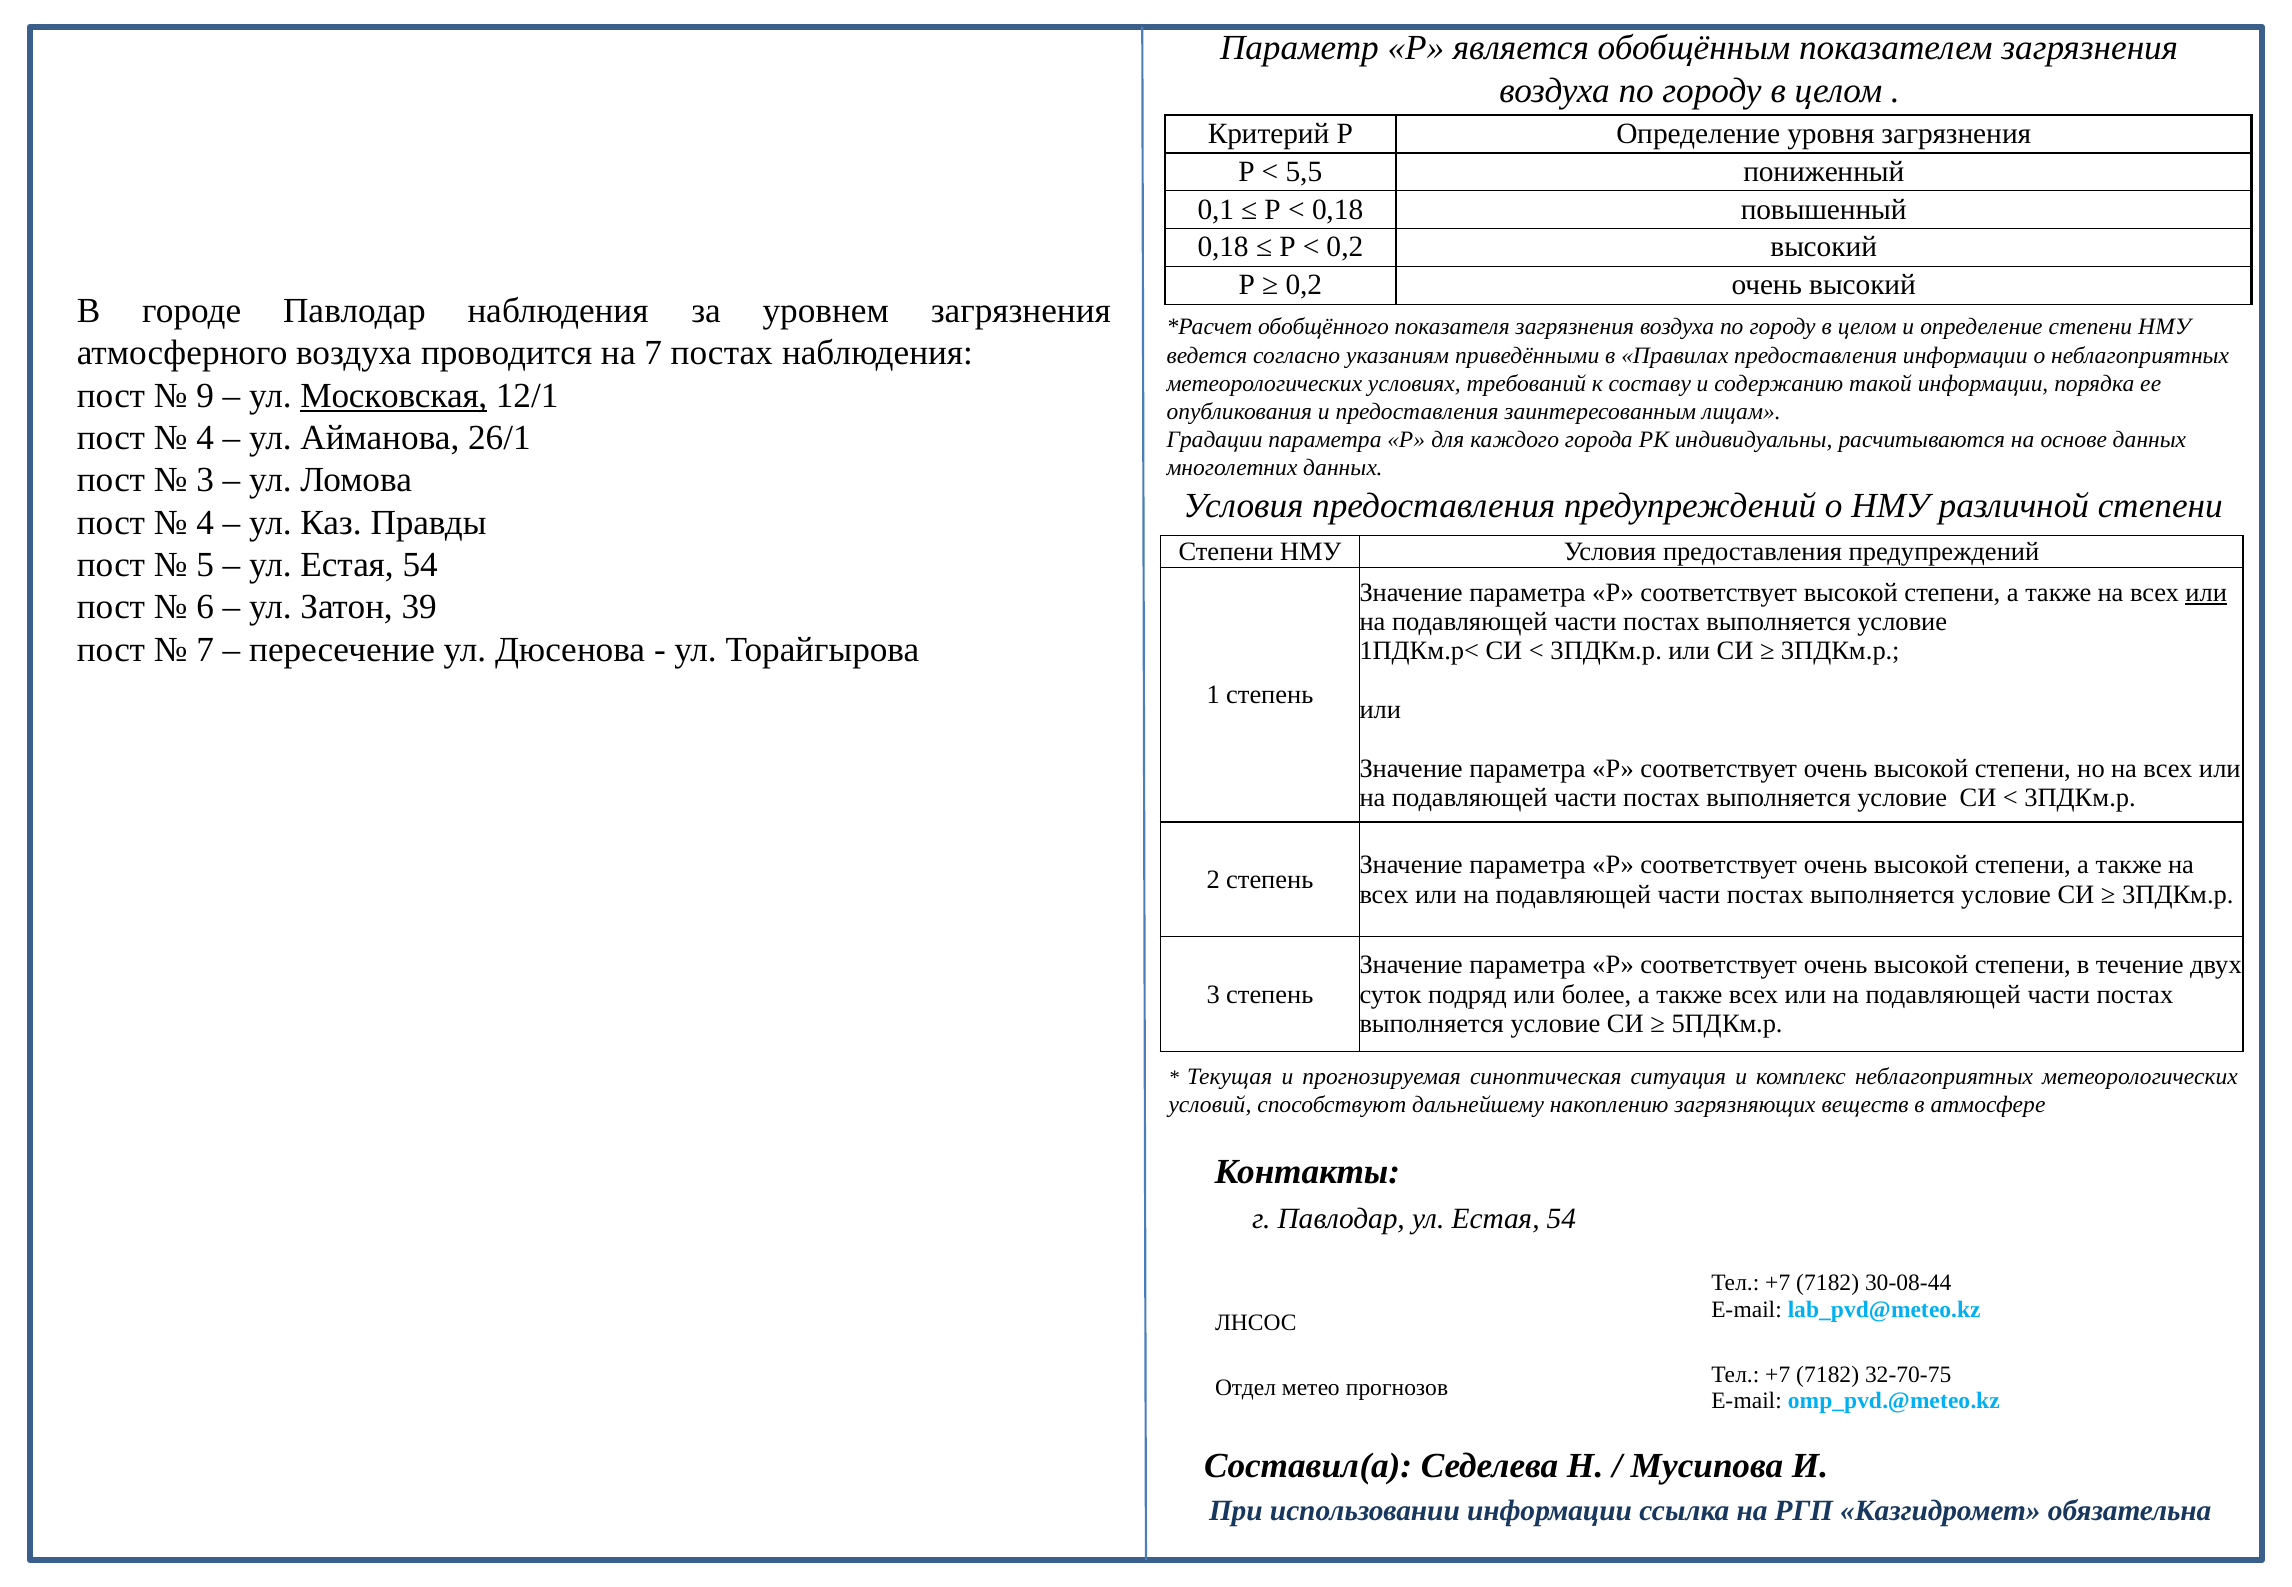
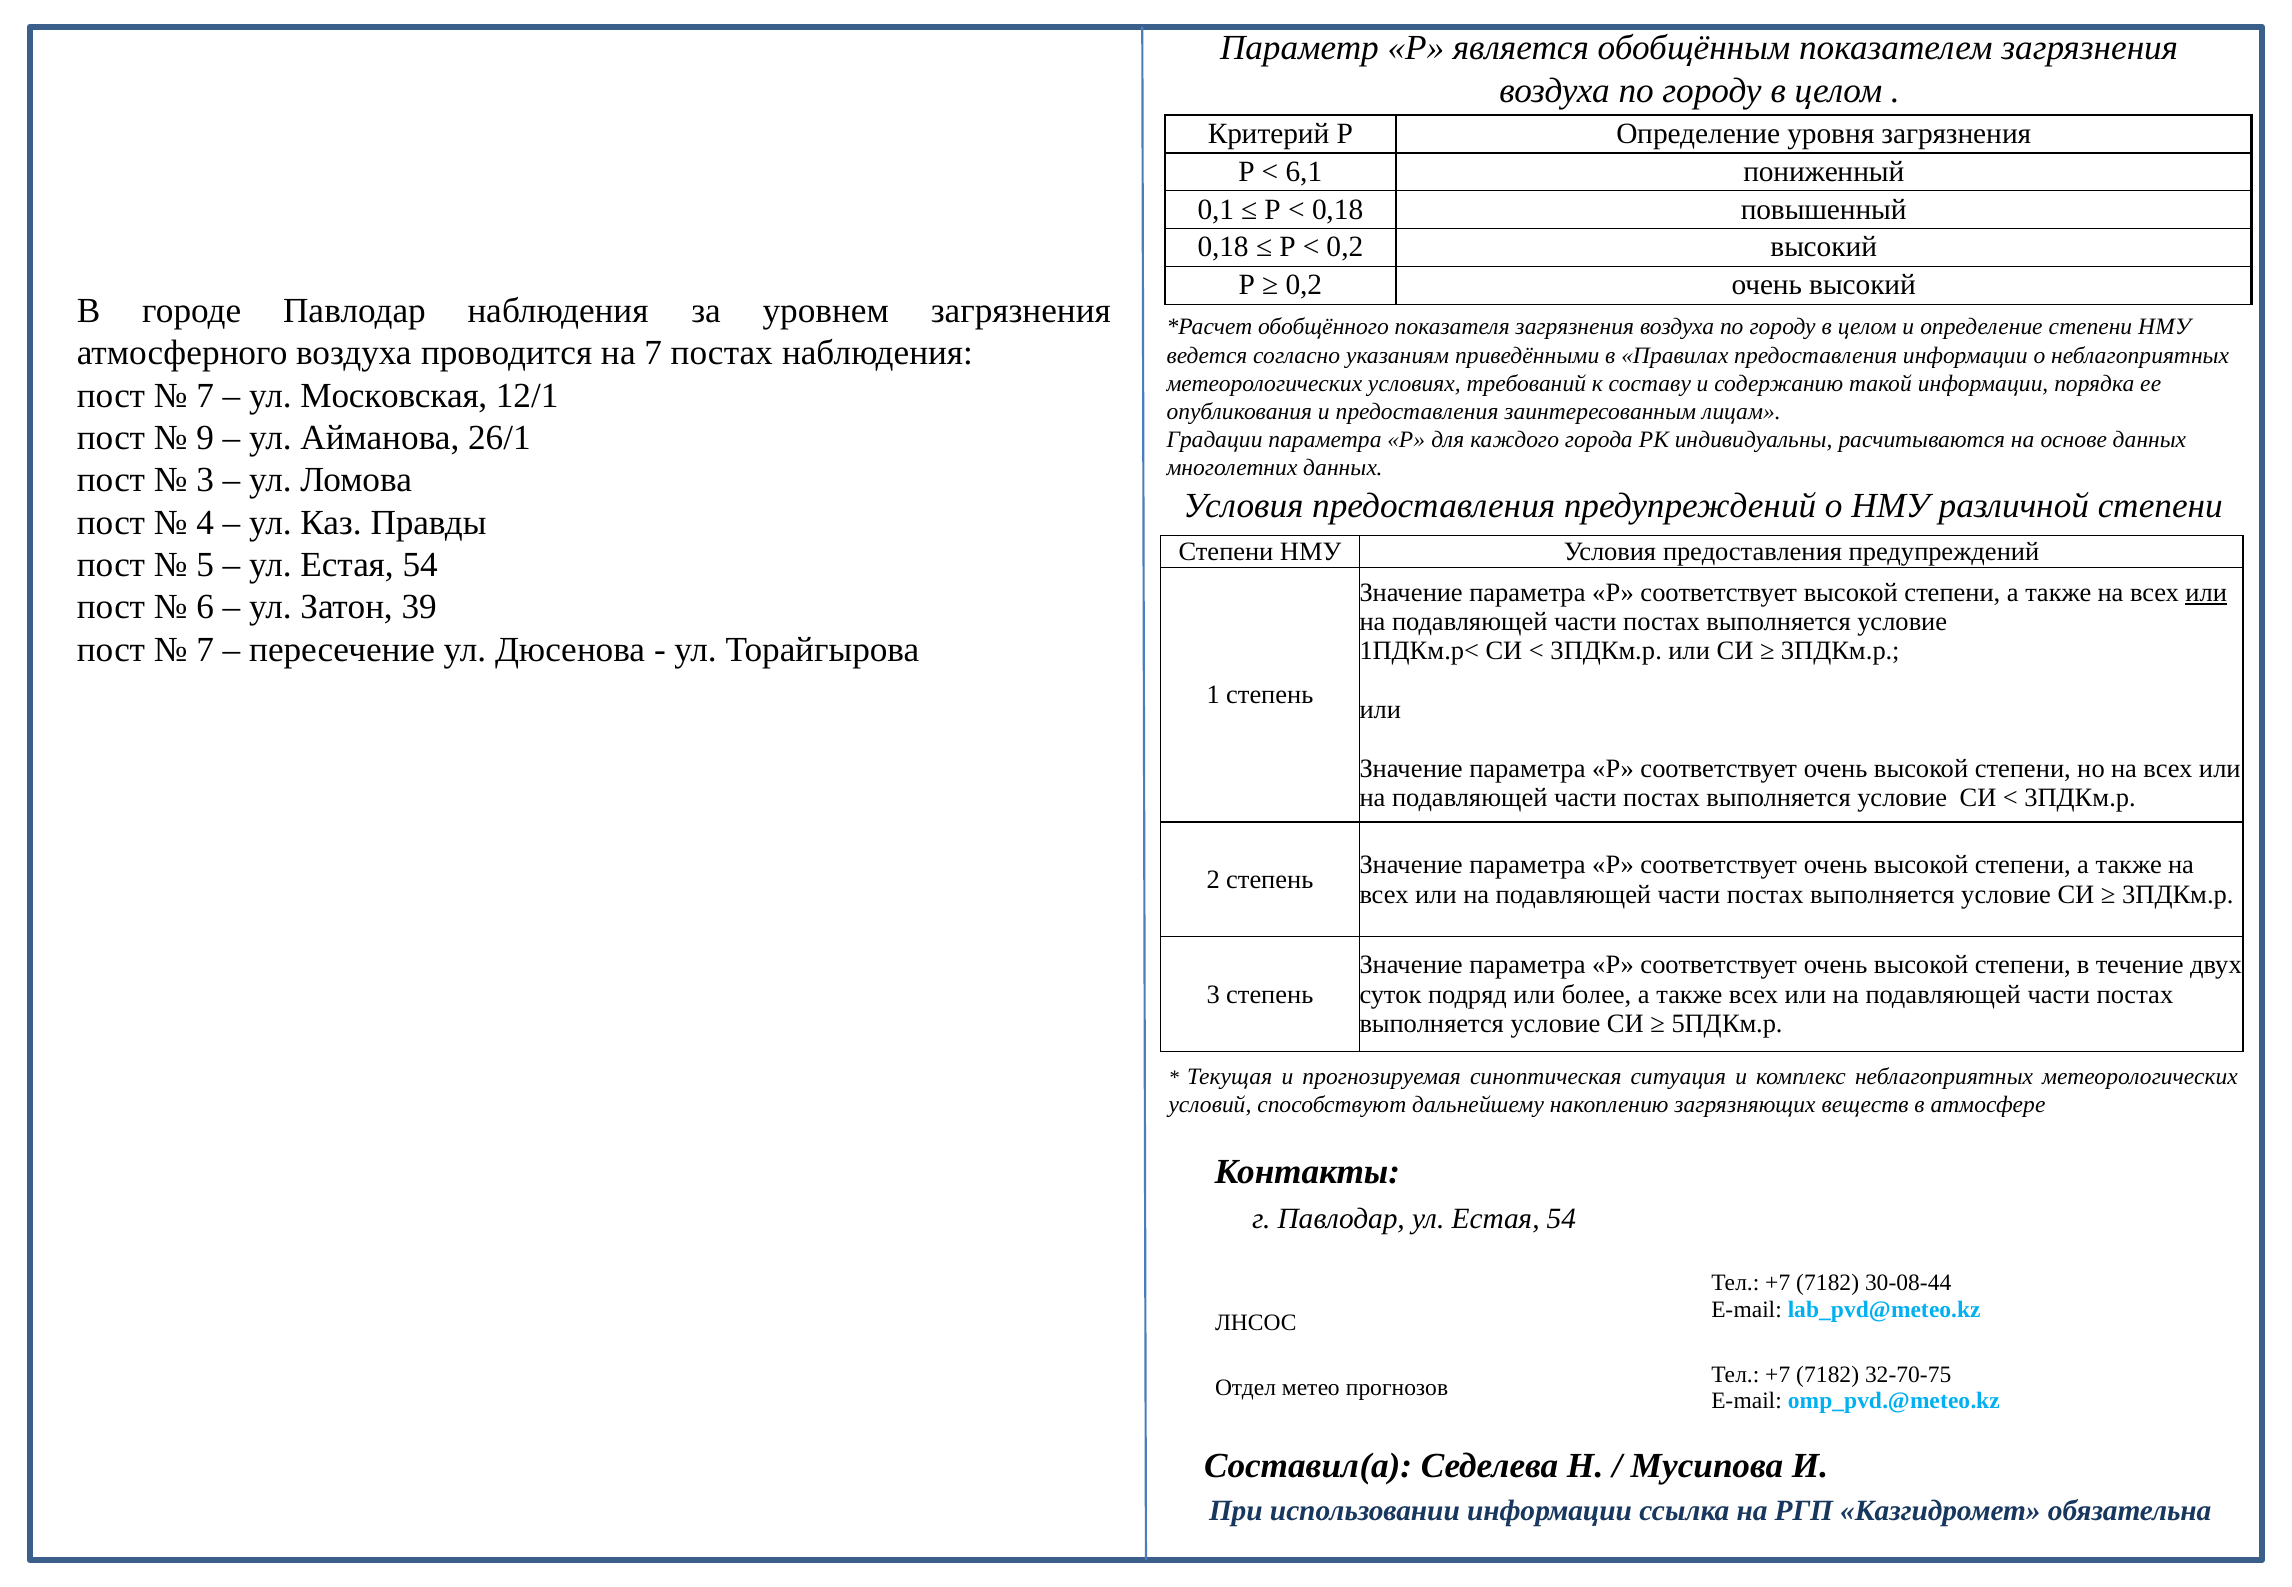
5,5: 5,5 -> 6,1 (1304, 172)
9: 9 -> 7 (205, 395)
Московская underline: present -> none (394, 395)
4: 4 -> 9 (205, 438)
